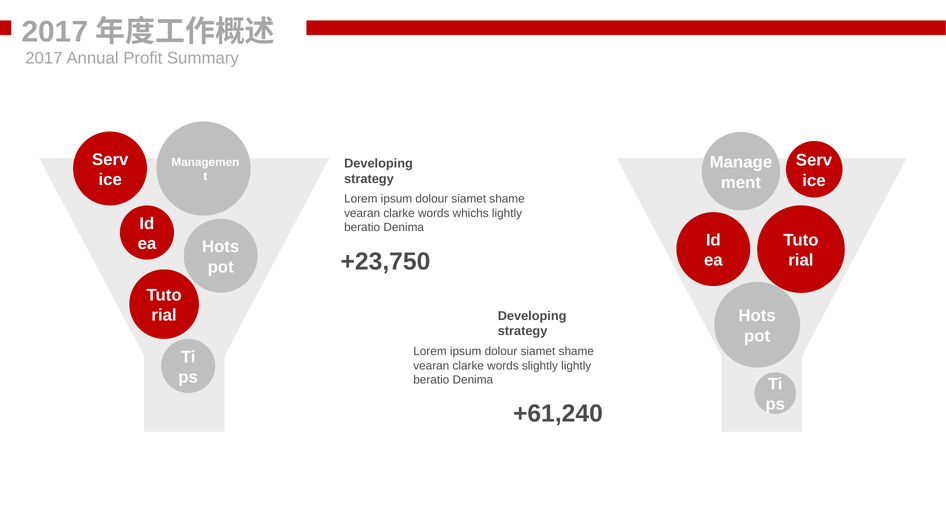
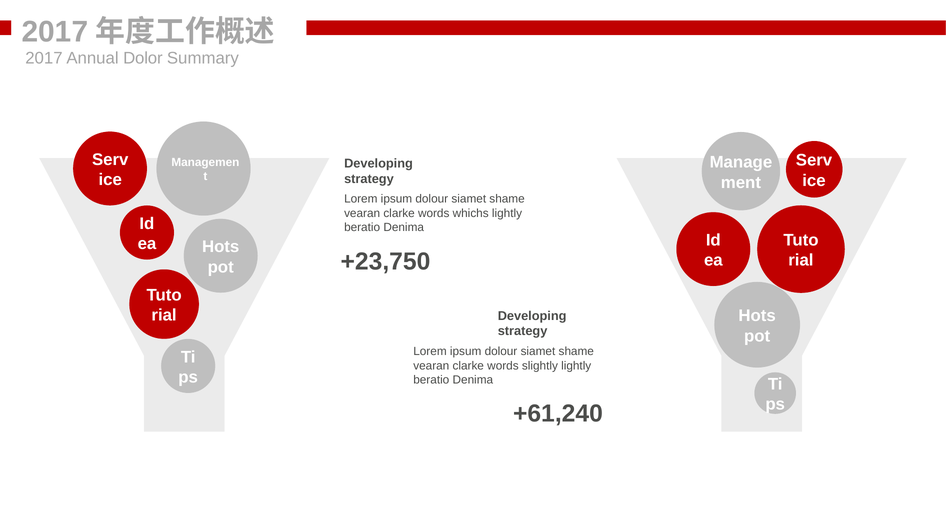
Profit: Profit -> Dolor (143, 58)
